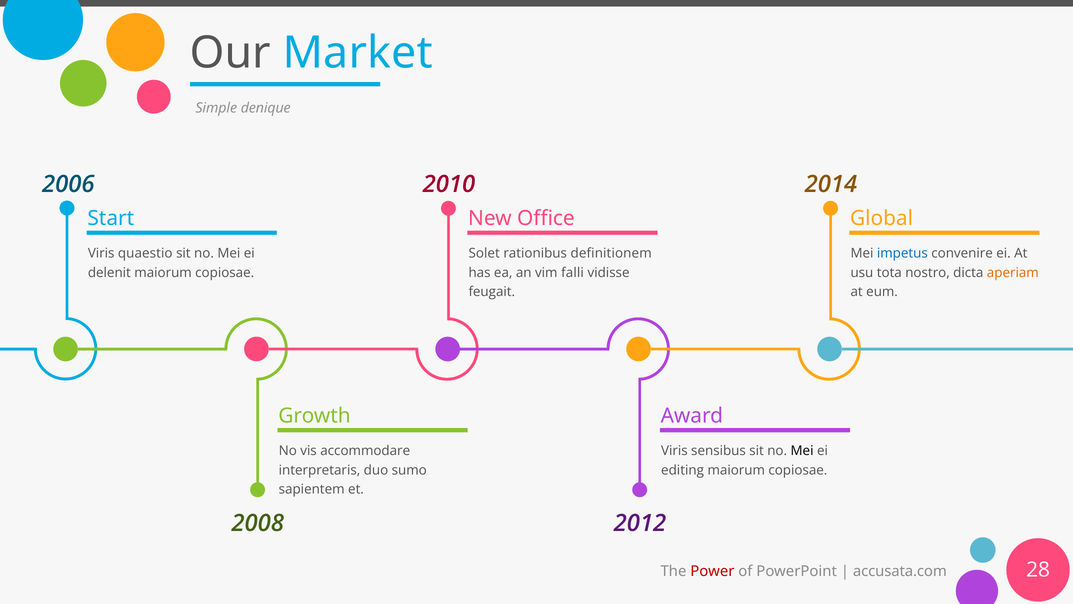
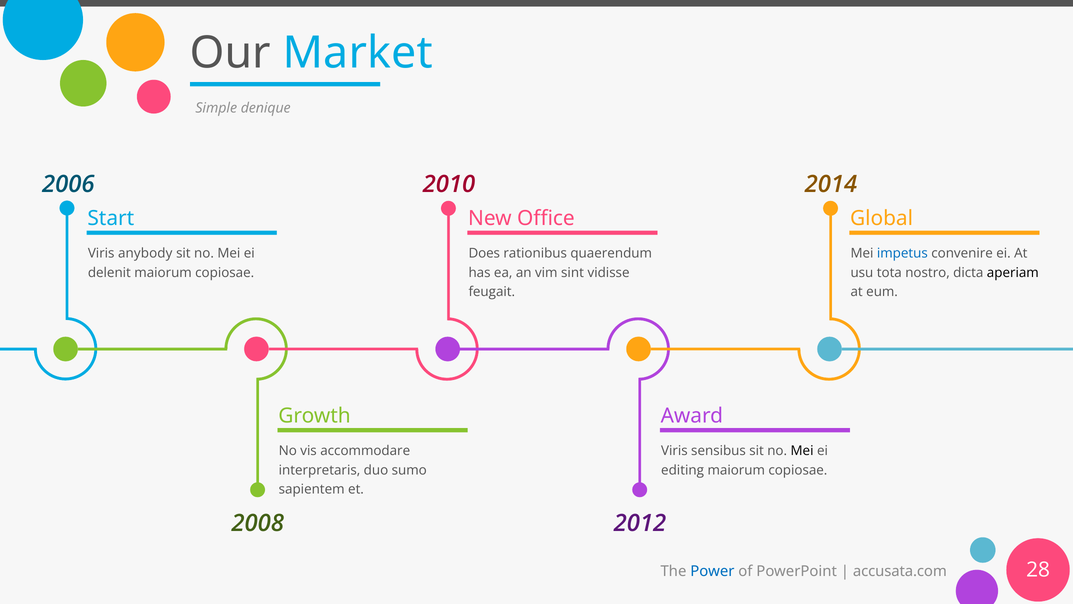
quaestio: quaestio -> anybody (145, 253)
Solet: Solet -> Does (484, 253)
definitionem: definitionem -> quaerendum (611, 253)
falli: falli -> sint (573, 273)
aperiam colour: orange -> black (1013, 273)
Power colour: red -> blue (712, 571)
